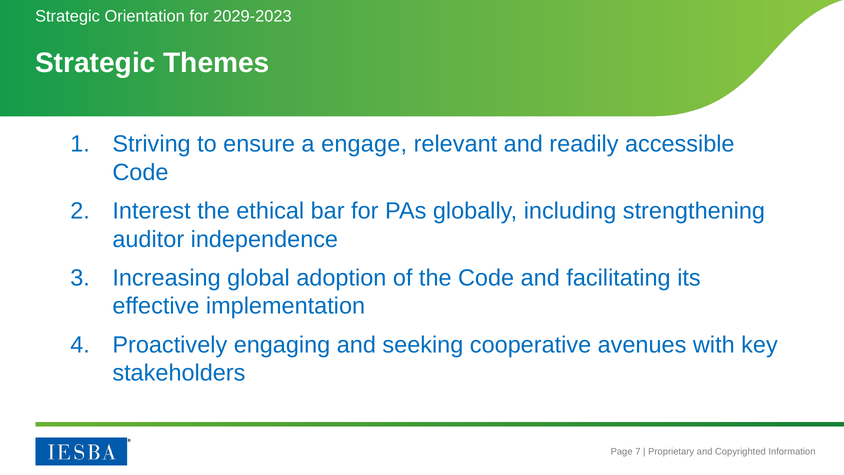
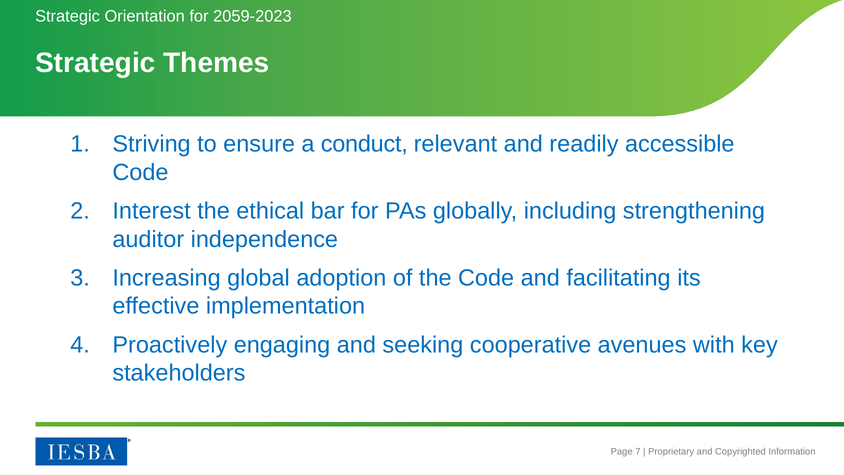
2029-2023: 2029-2023 -> 2059-2023 (252, 16)
engage: engage -> conduct (364, 144)
